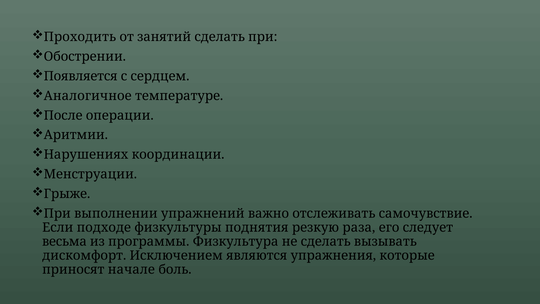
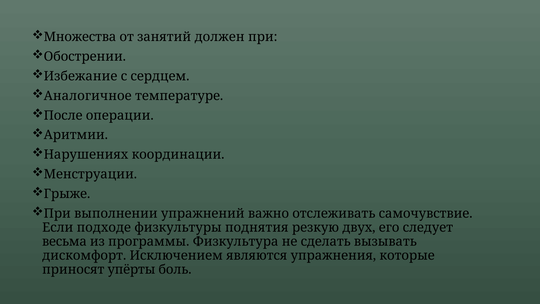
Проходить: Проходить -> Множества (80, 37)
занятий сделать: сделать -> должен (220, 37)
Появляется: Появляется -> Избежание (81, 76)
раза: раза -> двух (359, 227)
начале: начале -> упёрты (131, 269)
